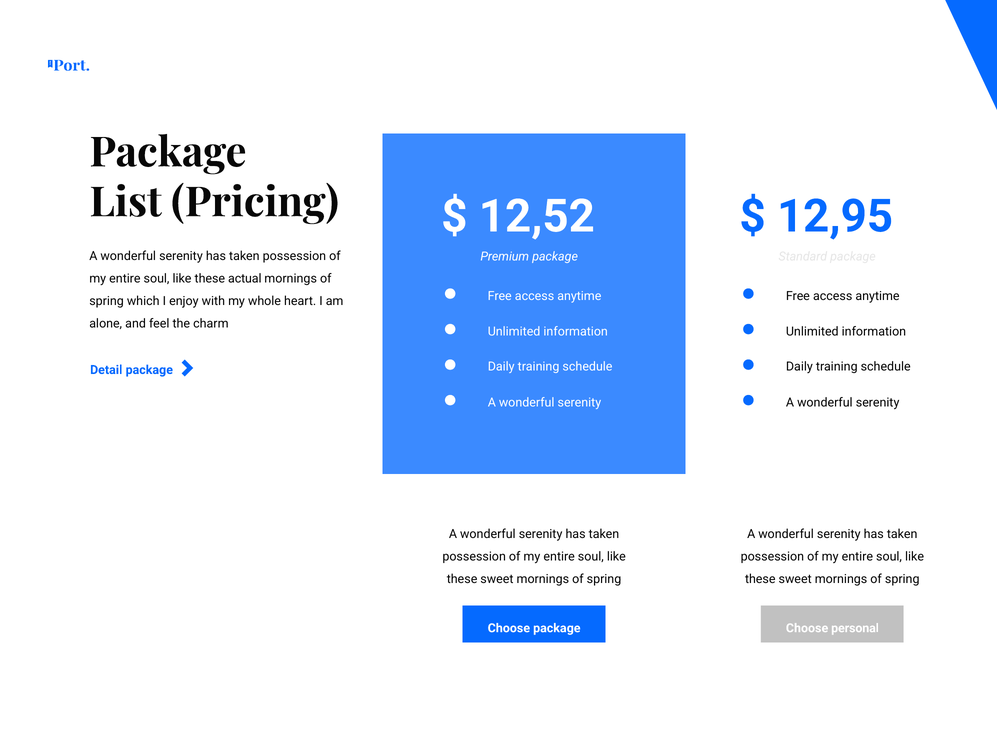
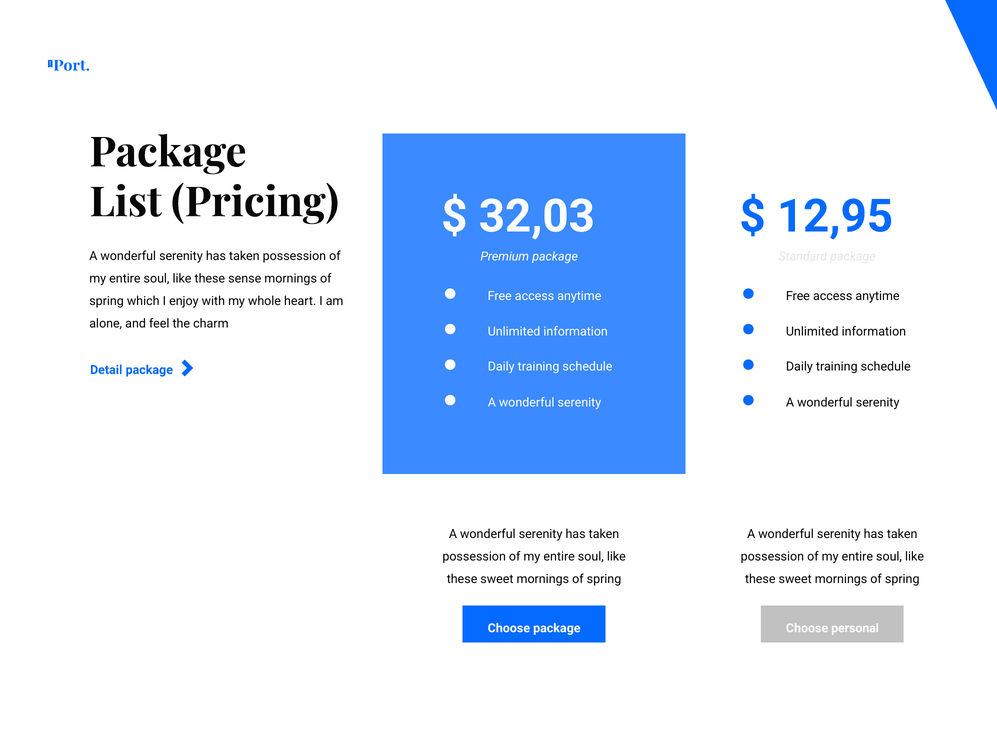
12,52: 12,52 -> 32,03 (537, 216)
actual: actual -> sense (245, 279)
